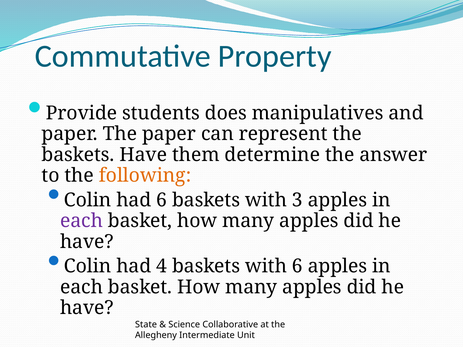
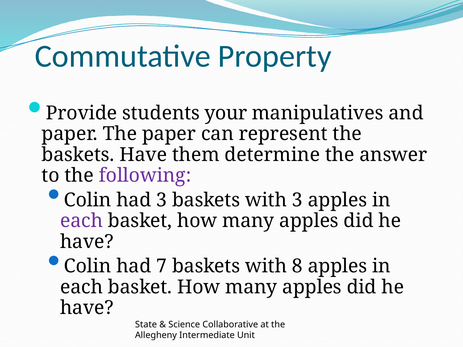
does: does -> your (226, 113)
following colour: orange -> purple (145, 176)
had 6: 6 -> 3 (162, 200)
4: 4 -> 7 (162, 266)
with 6: 6 -> 8 (297, 266)
